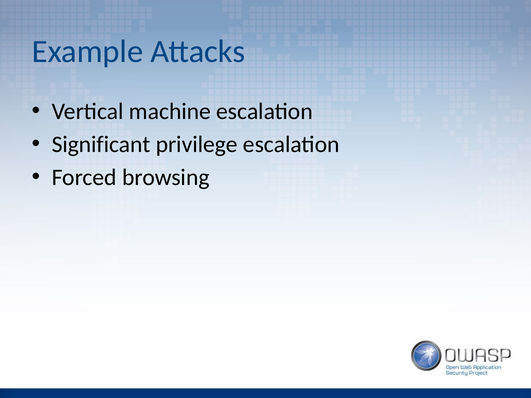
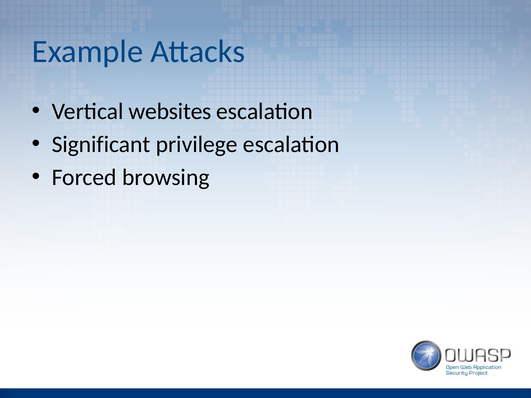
machine: machine -> websites (170, 111)
